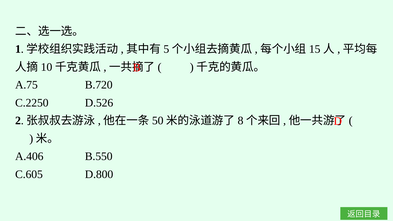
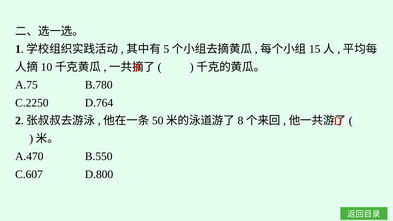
B.720: B.720 -> B.780 (99, 85)
D.526: D.526 -> D.764 (99, 103)
A.406: A.406 -> A.470 (29, 156)
C.605: C.605 -> C.607 (29, 174)
